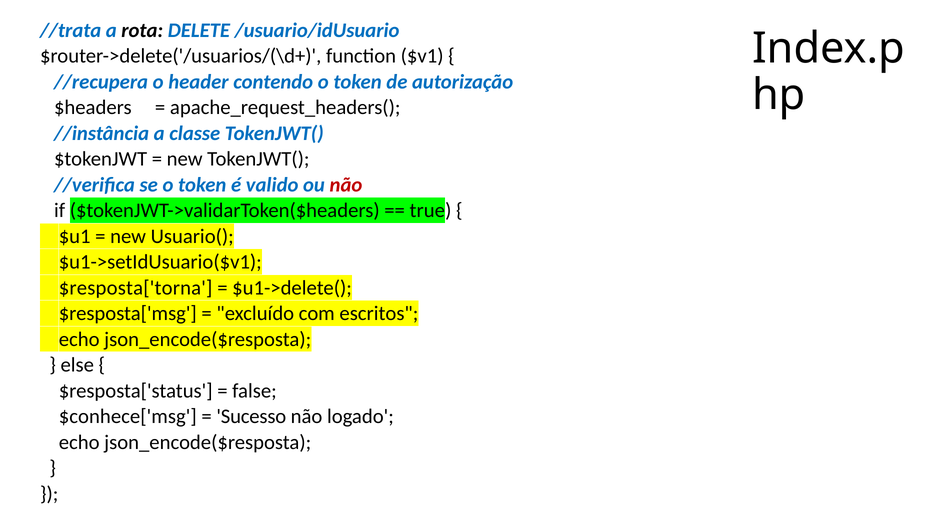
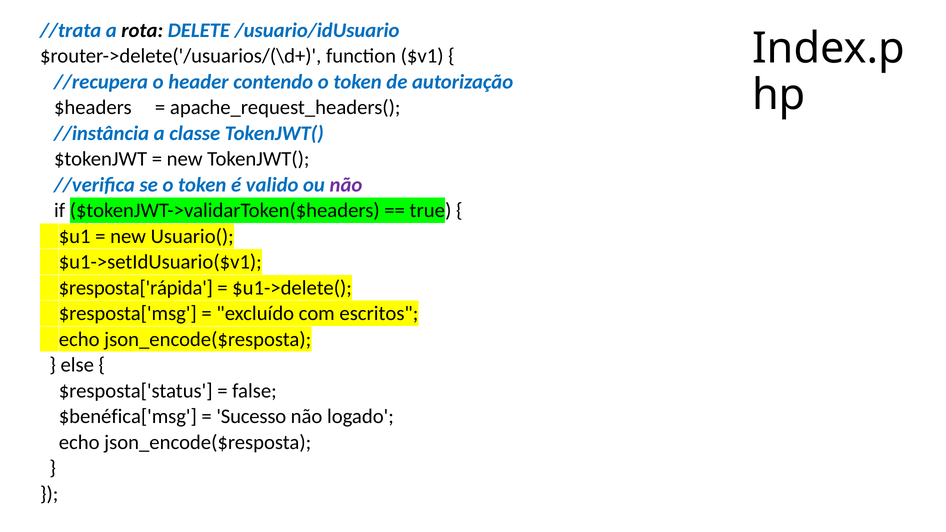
não colour: red -> purple (346, 185)
$resposta['torna: $resposta['torna -> $resposta['rápida (136, 288)
$conhece['msg: $conhece['msg -> $benéfica['msg (128, 417)
